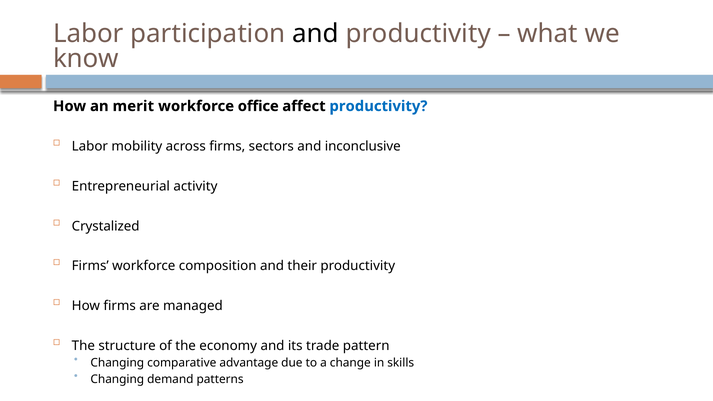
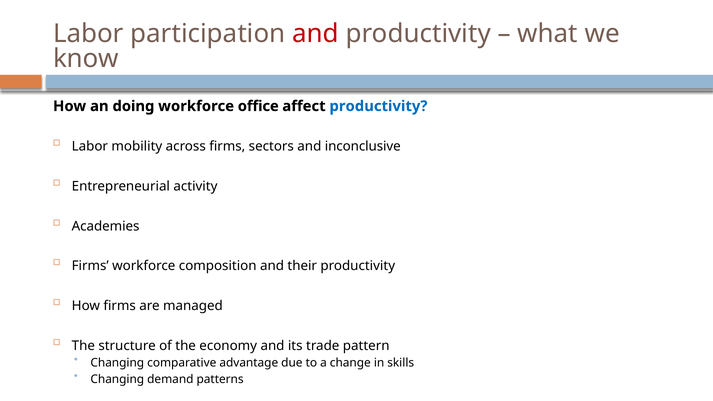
and colour: black -> red (316, 34)
merit: merit -> doing (133, 106)
Crystalized: Crystalized -> Academies (106, 226)
